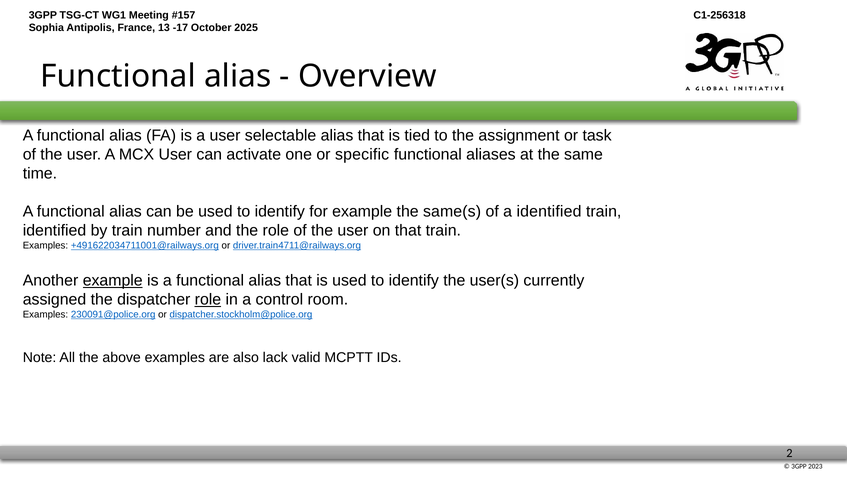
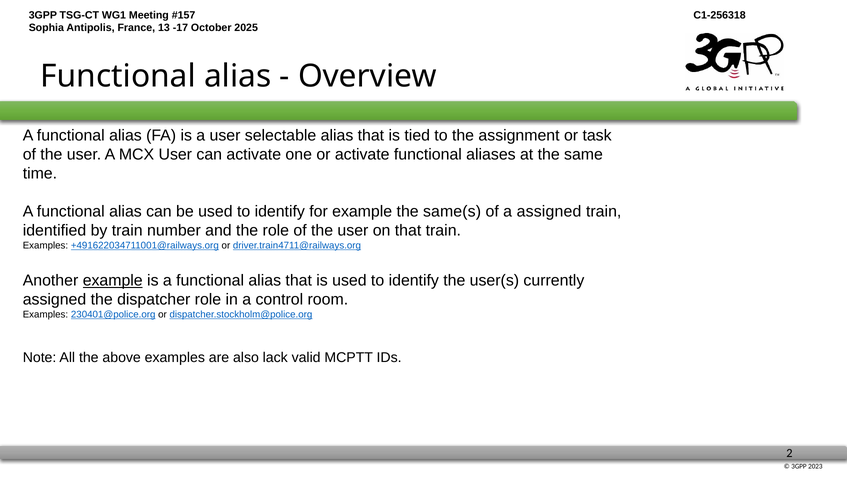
or specific: specific -> activate (362, 154)
a identified: identified -> assigned (549, 211)
role underline: present -> none (208, 299)
230091@police.org: 230091@police.org -> 230401@police.org (113, 314)
